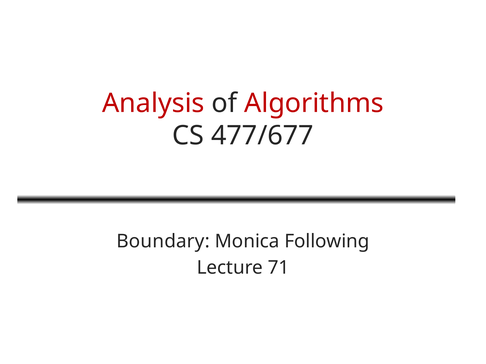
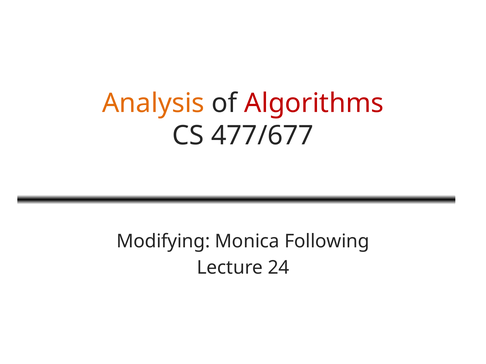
Analysis colour: red -> orange (153, 103)
Boundary: Boundary -> Modifying (163, 241)
71: 71 -> 24 (279, 268)
